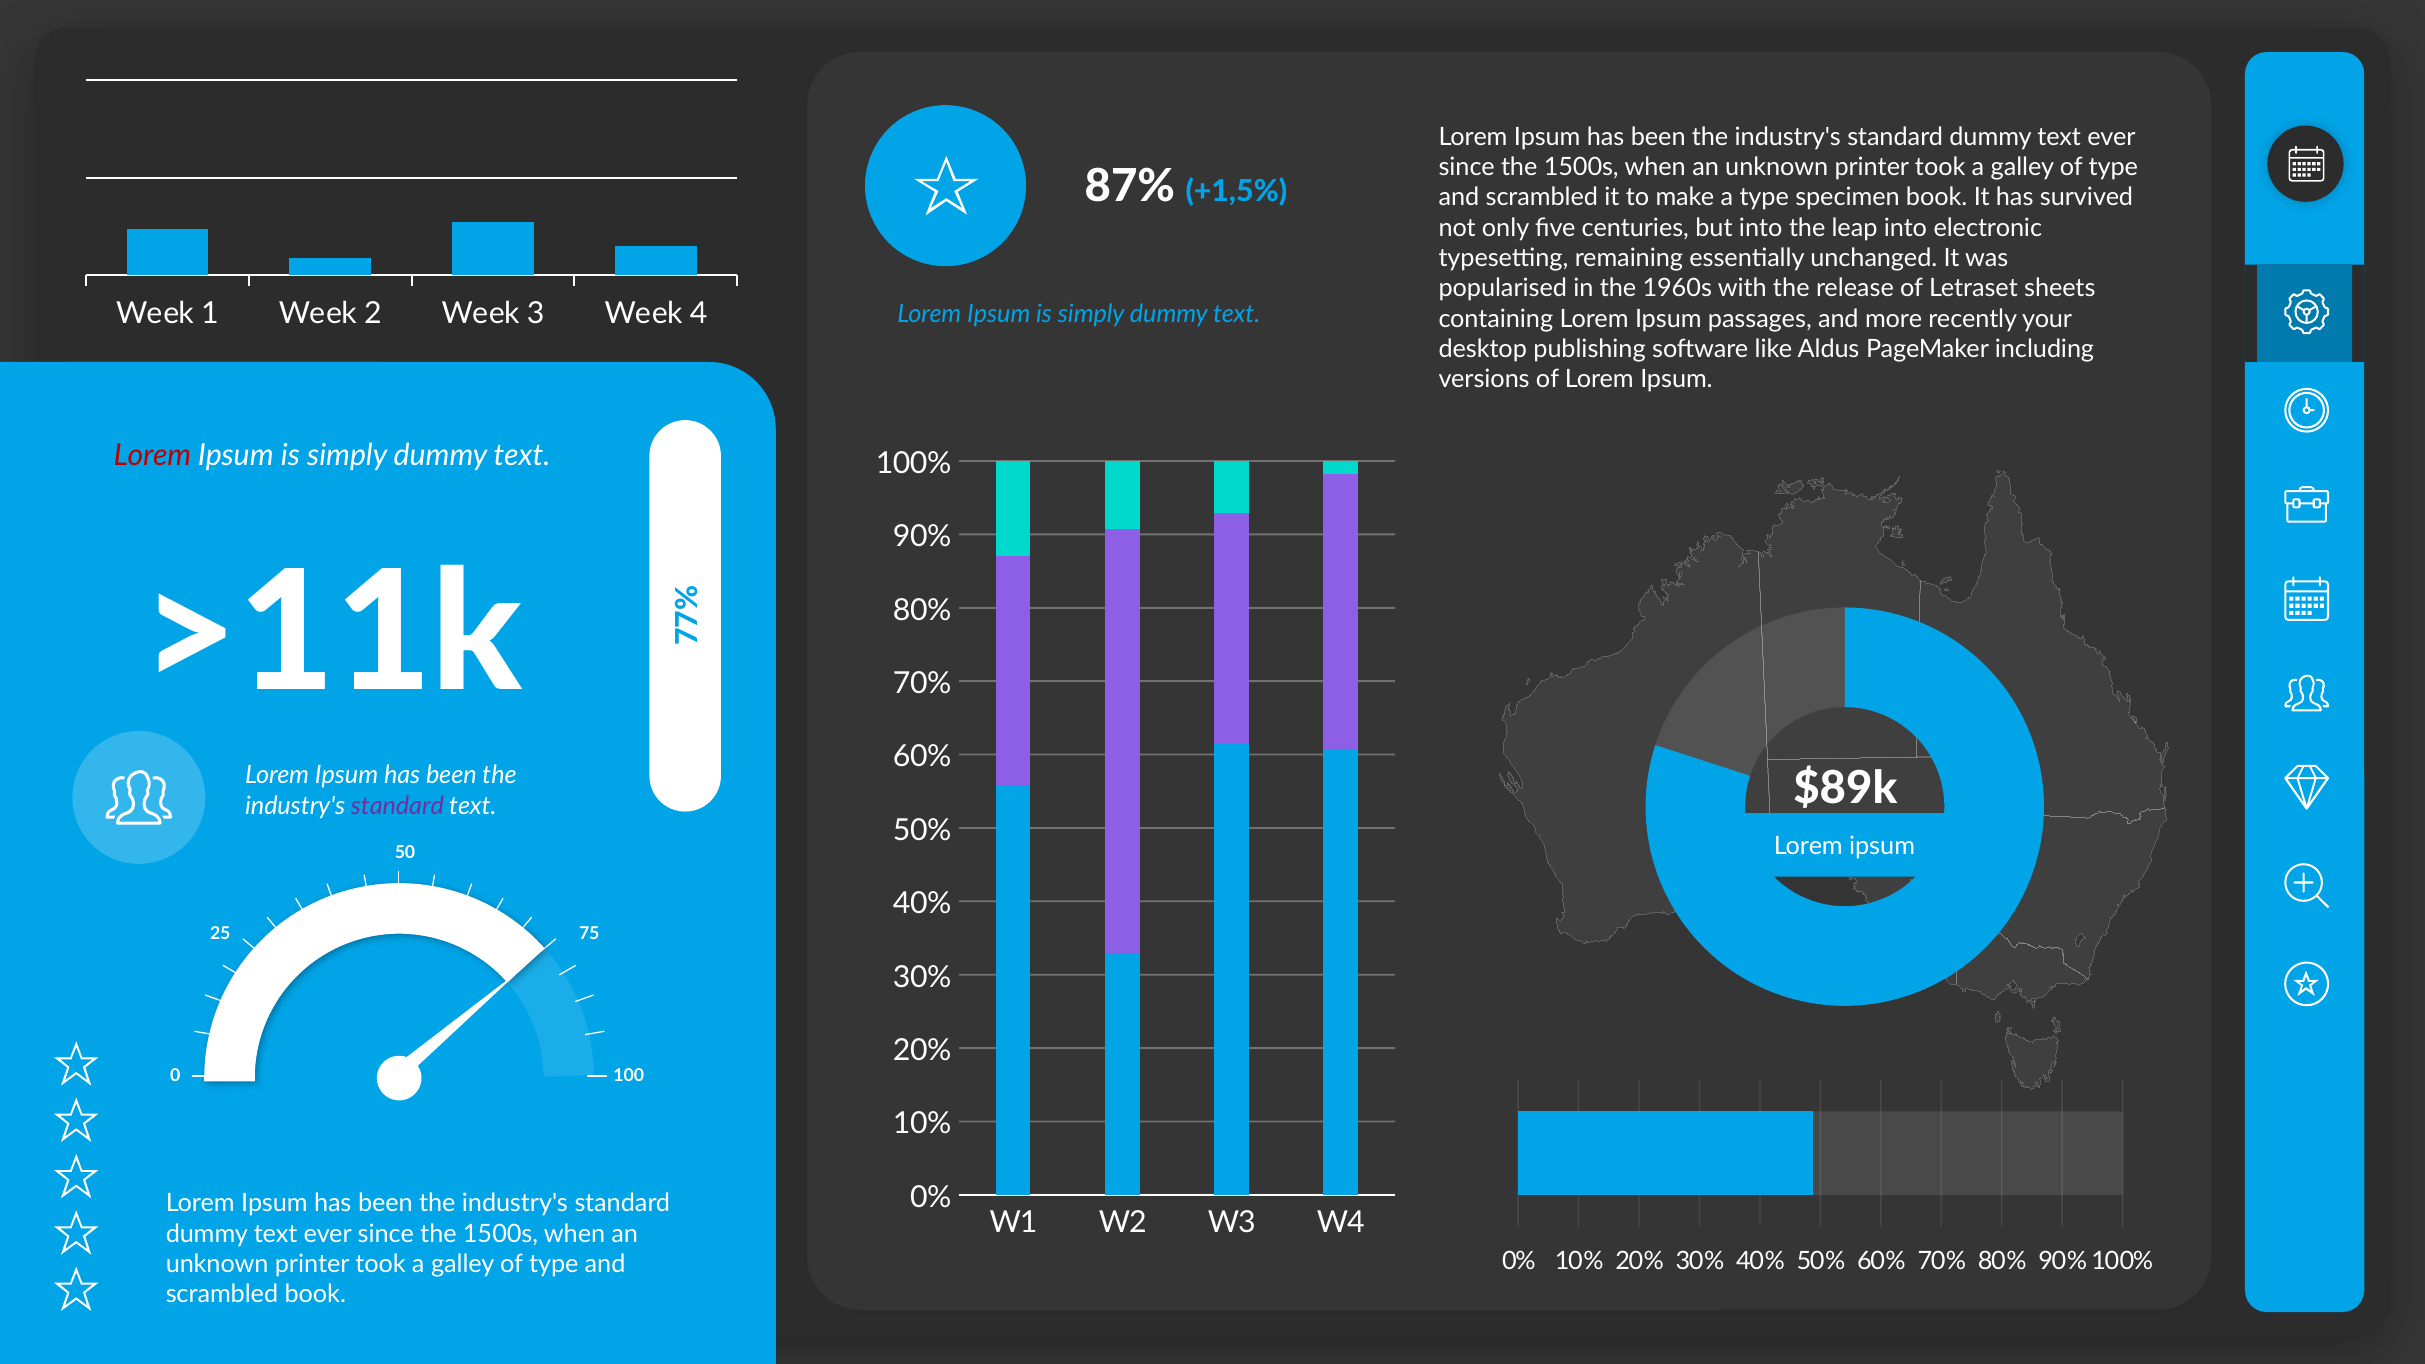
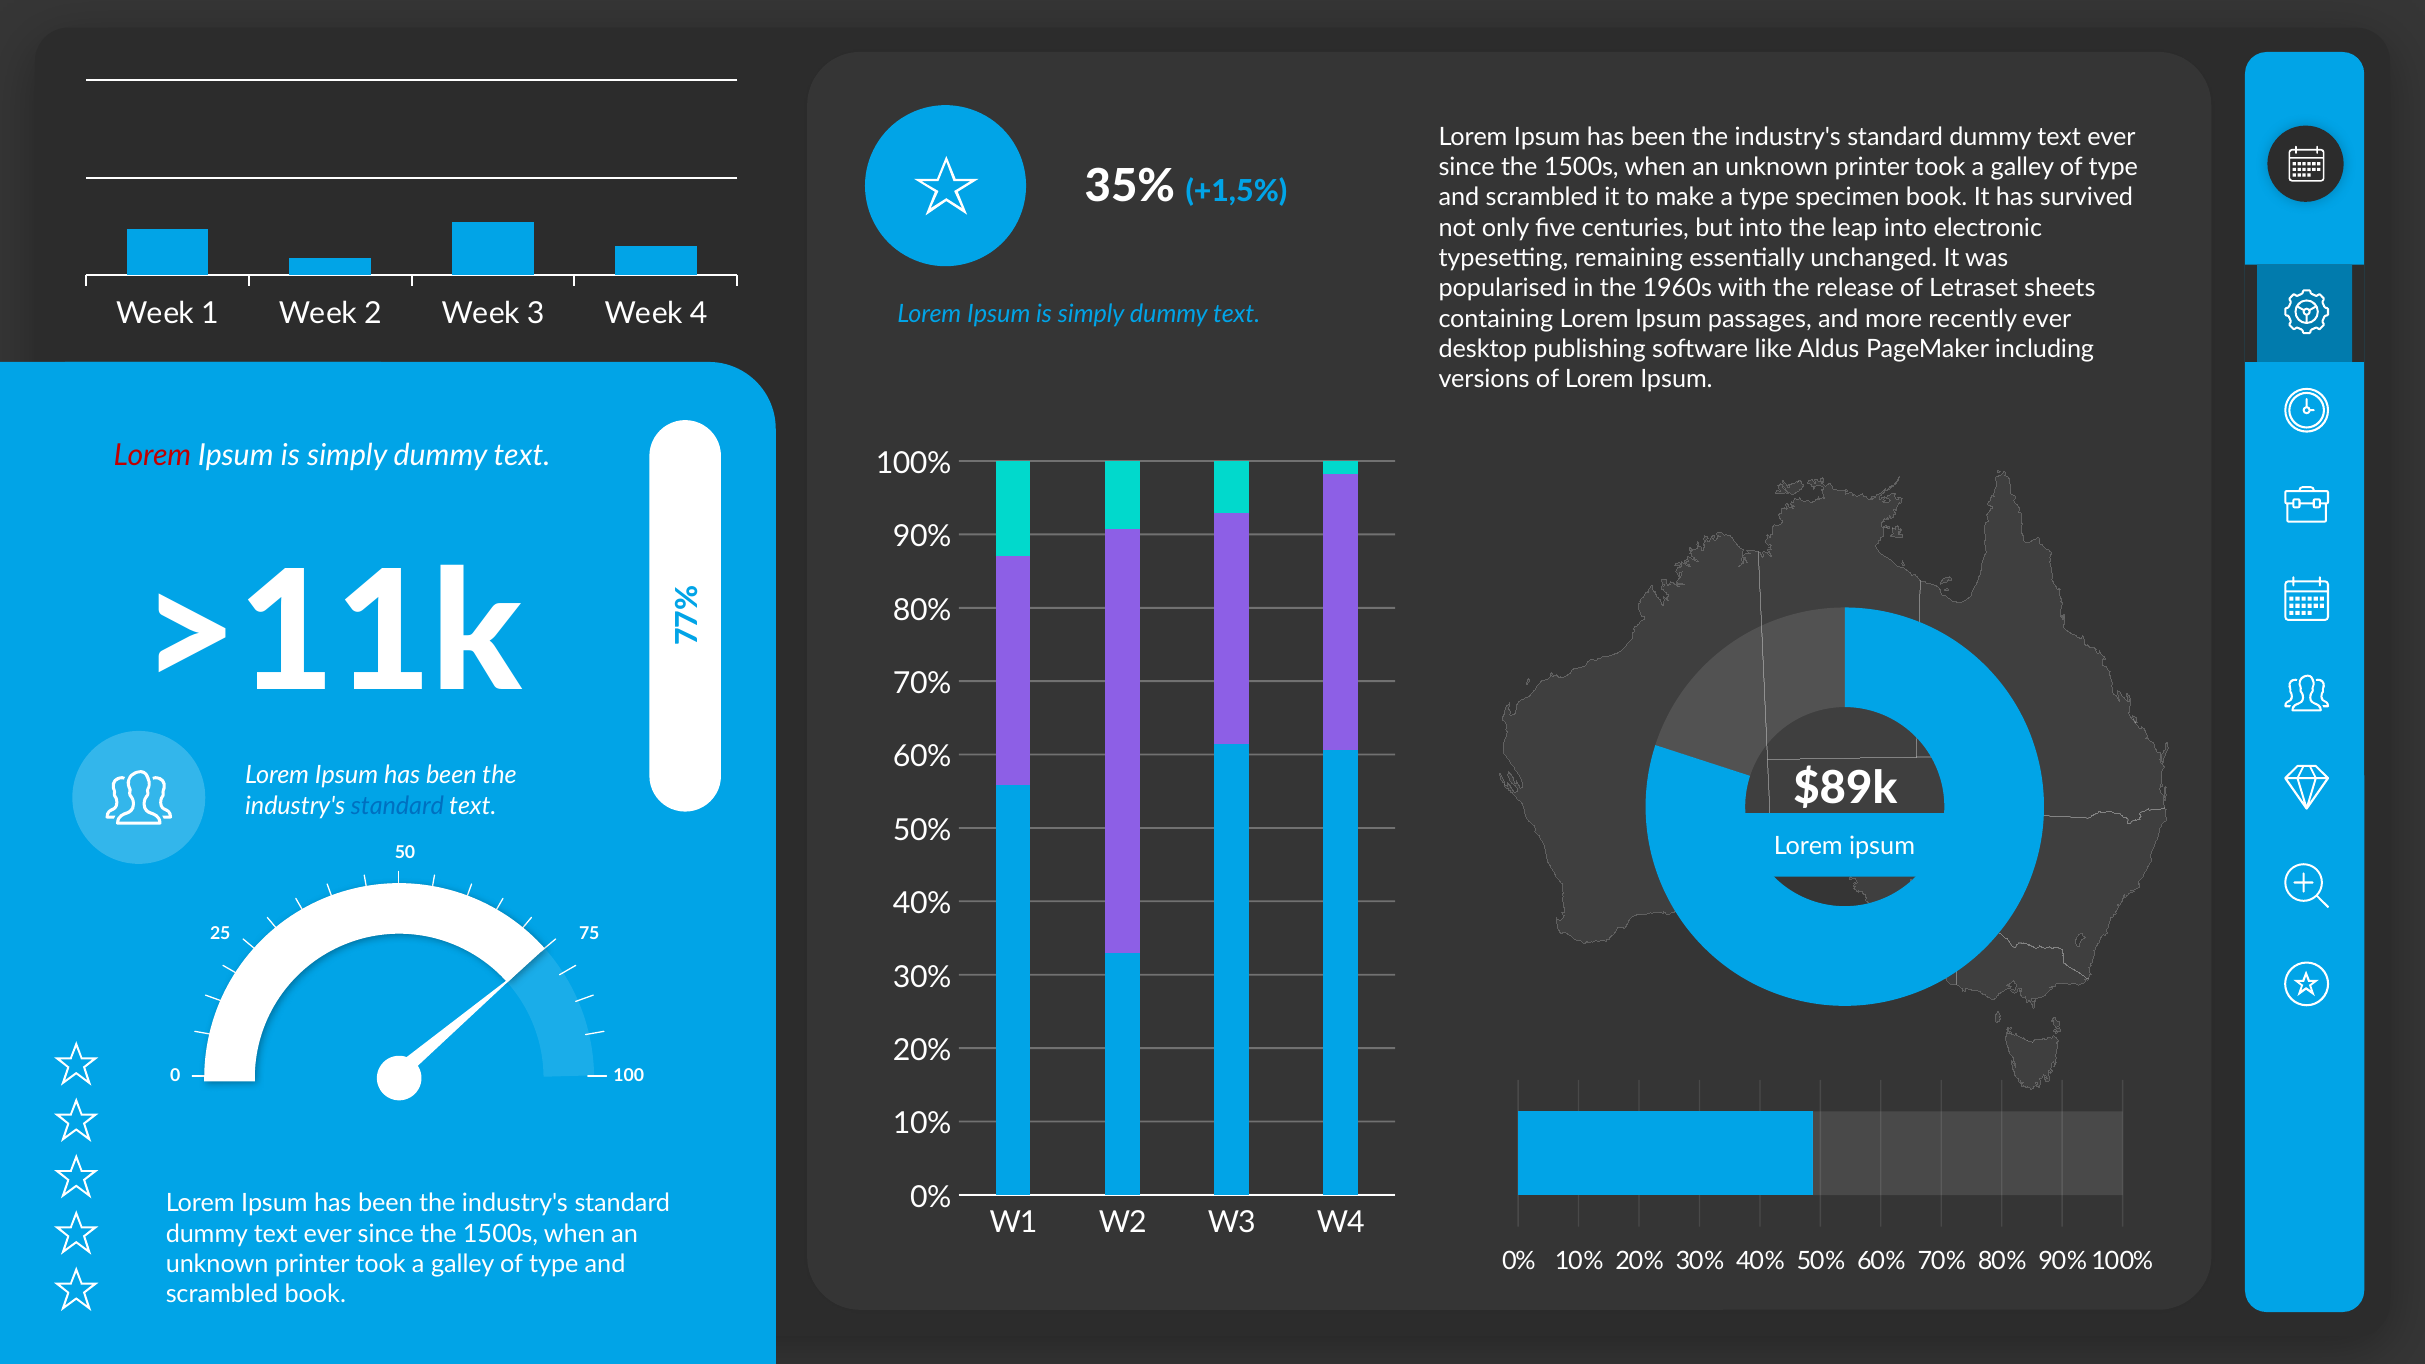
87%: 87% -> 35% (1130, 187)
recently your: your -> ever (2047, 319)
standard colour: purple -> blue (397, 806)
